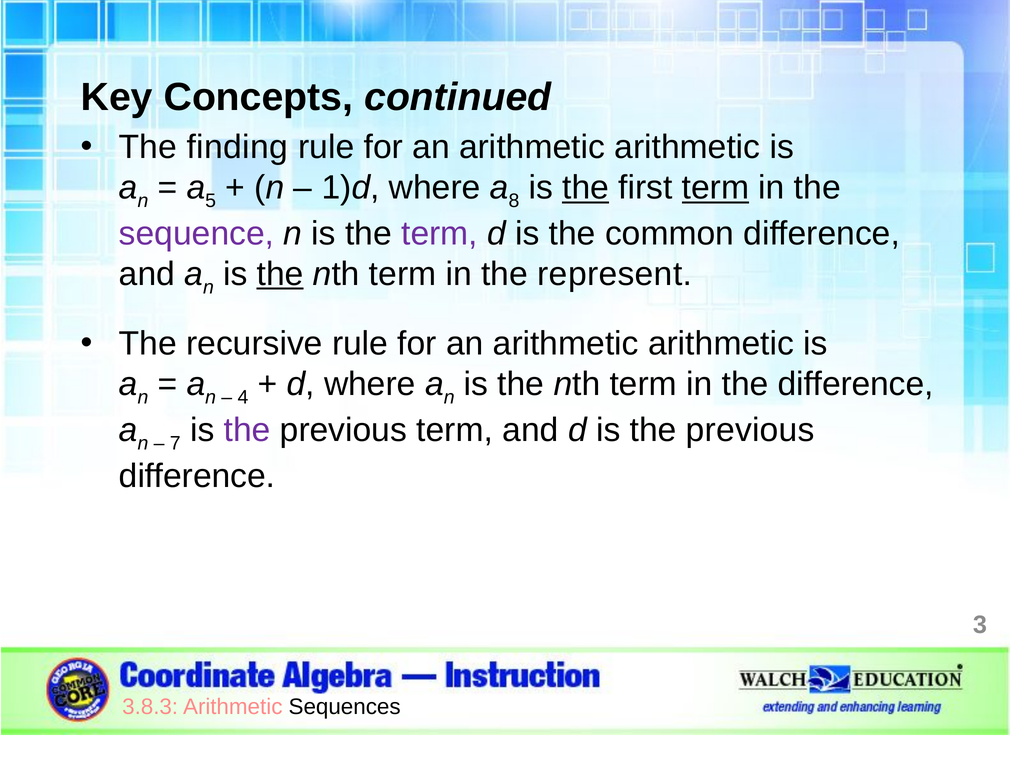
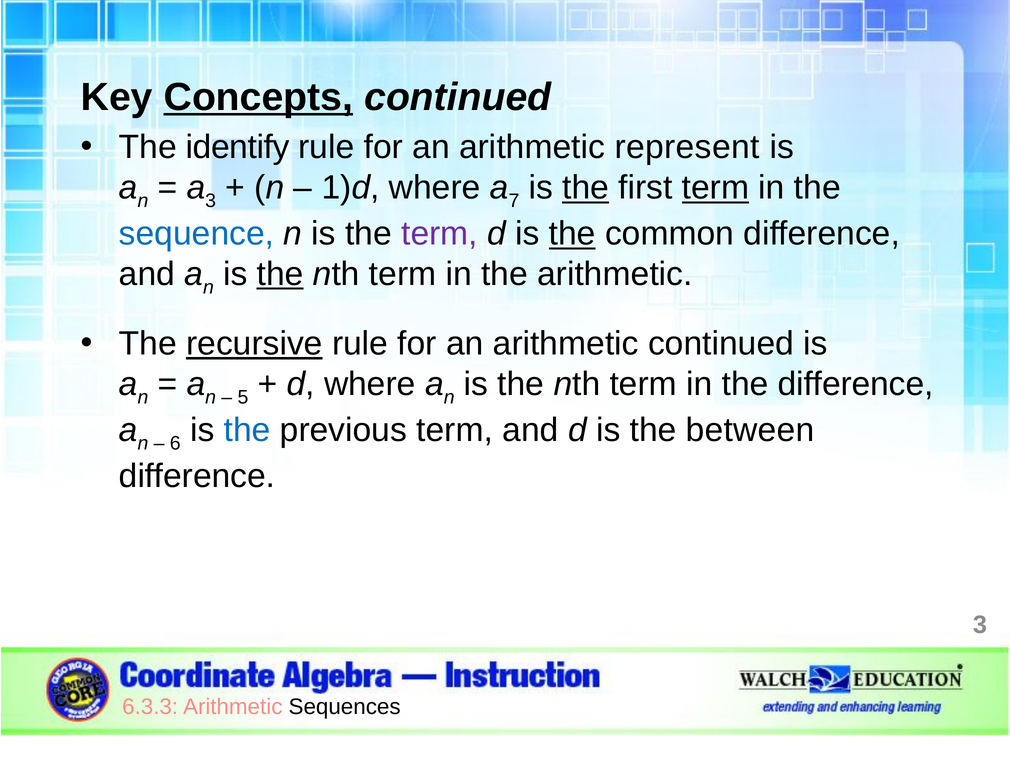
Concepts underline: none -> present (258, 97)
finding: finding -> identify (238, 147)
arithmetic: arithmetic -> represent (687, 147)
5: 5 -> 3 (211, 201)
8: 8 -> 7 (514, 201)
sequence colour: purple -> blue (197, 234)
the underline: none -> present (572, 234)
the represent: represent -> arithmetic (615, 274)
recursive underline: none -> present (254, 344)
arithmetic: arithmetic -> continued (721, 344)
4: 4 -> 5 (243, 397)
7: 7 -> 6 (175, 443)
the colour: purple -> blue (247, 430)
d is the previous: previous -> between (750, 430)
3.8.3: 3.8.3 -> 6.3.3 (150, 706)
